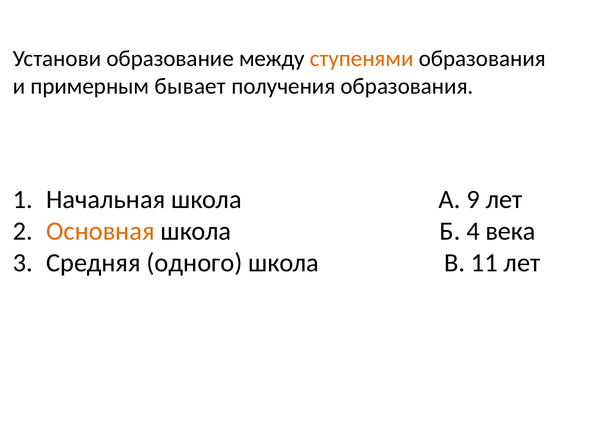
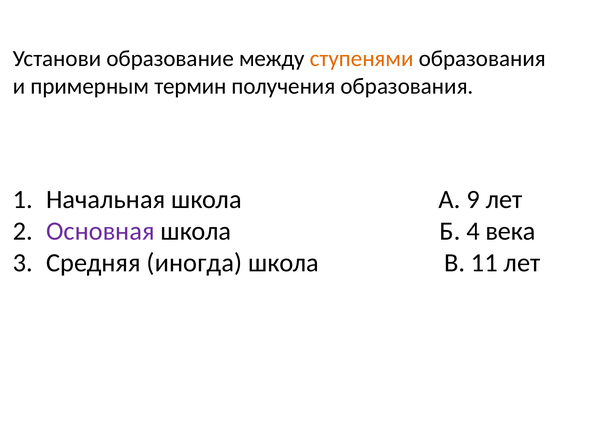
бывает: бывает -> термин (190, 86)
Основная colour: orange -> purple (100, 231)
одного: одного -> иногда (194, 263)
